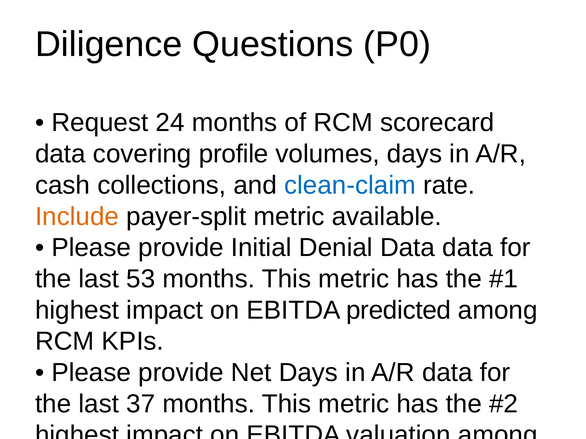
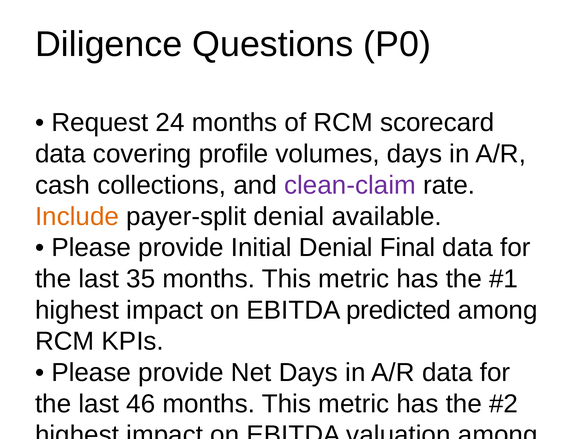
clean-claim colour: blue -> purple (350, 185)
payer-split metric: metric -> denial (289, 217)
Denial Data: Data -> Final (408, 248)
53: 53 -> 35 (141, 279)
37: 37 -> 46 (141, 404)
